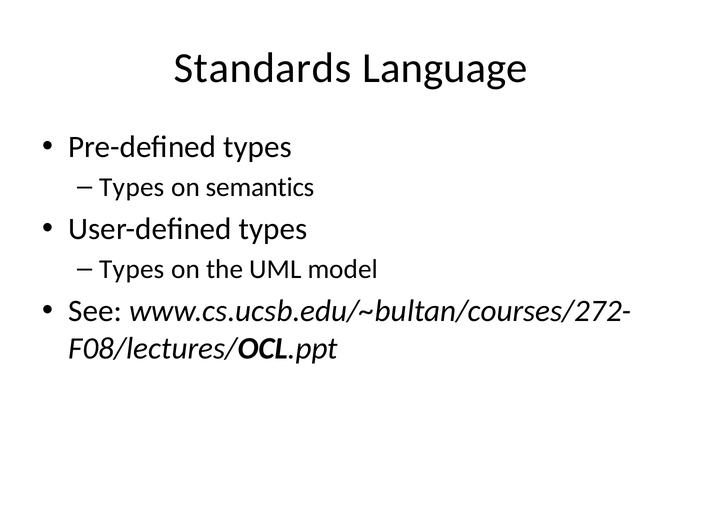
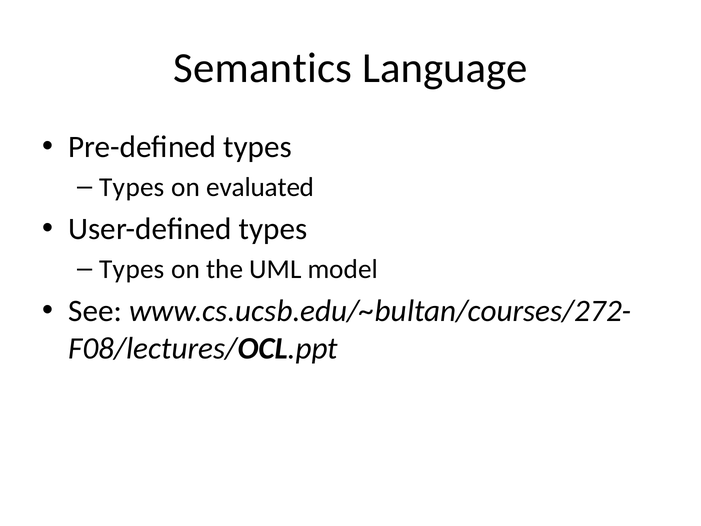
Standards: Standards -> Semantics (263, 68)
semantics: semantics -> evaluated (260, 187)
